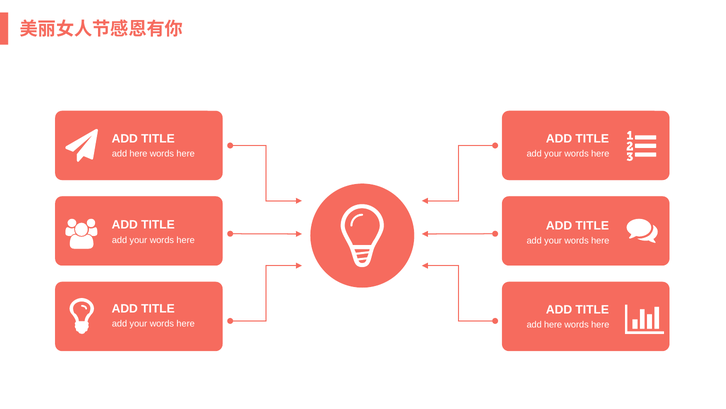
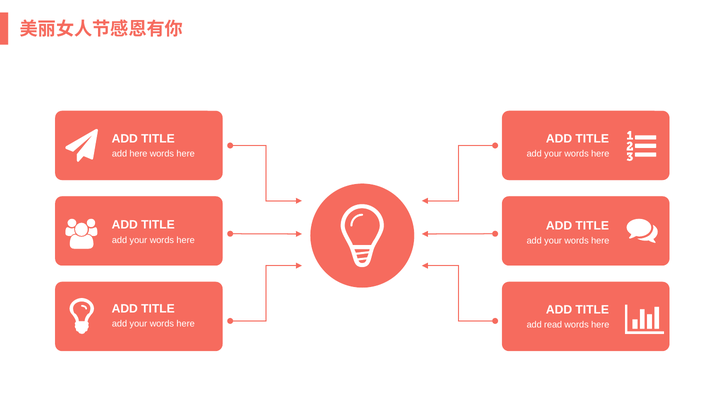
here: here -> read (553, 324)
